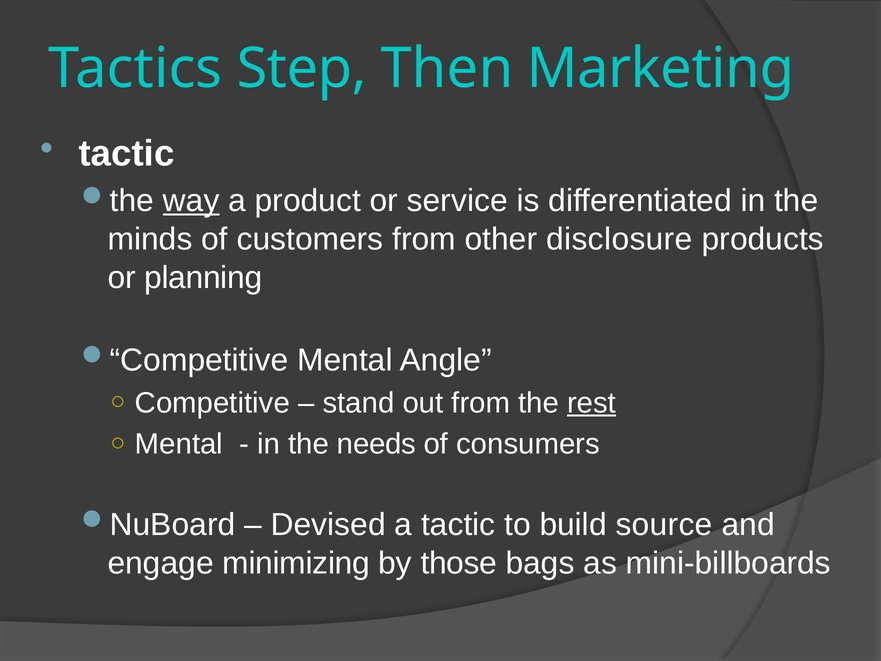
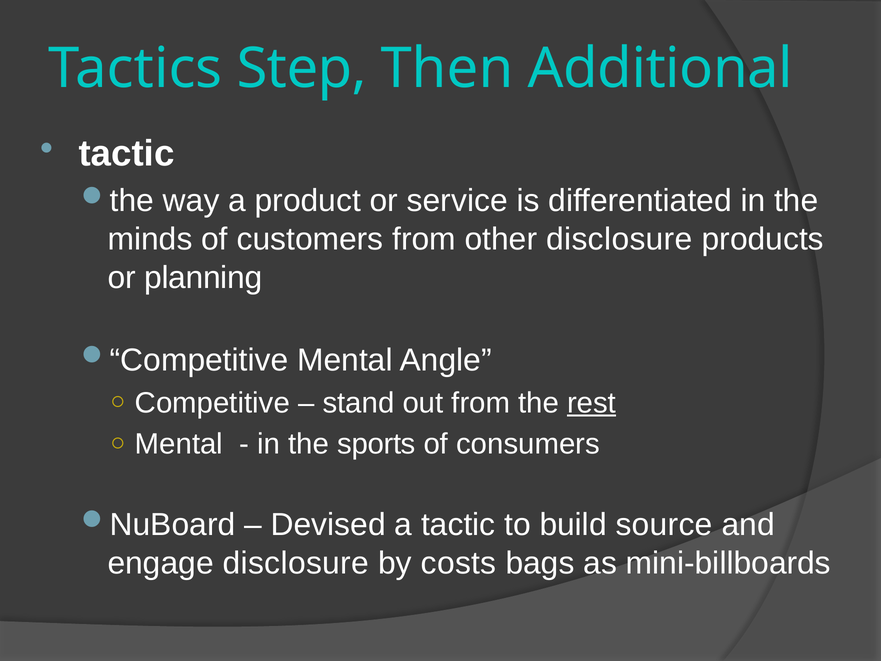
Marketing: Marketing -> Additional (660, 69)
way underline: present -> none (191, 201)
needs: needs -> sports (376, 444)
engage minimizing: minimizing -> disclosure (296, 563)
those: those -> costs (459, 563)
